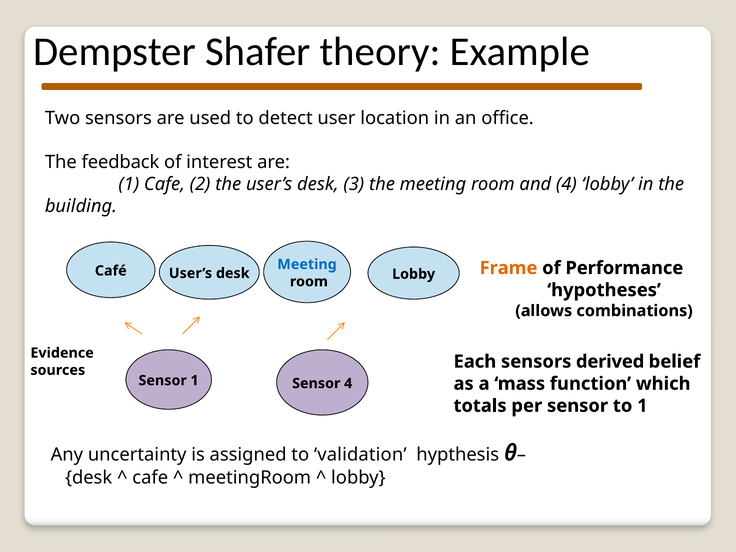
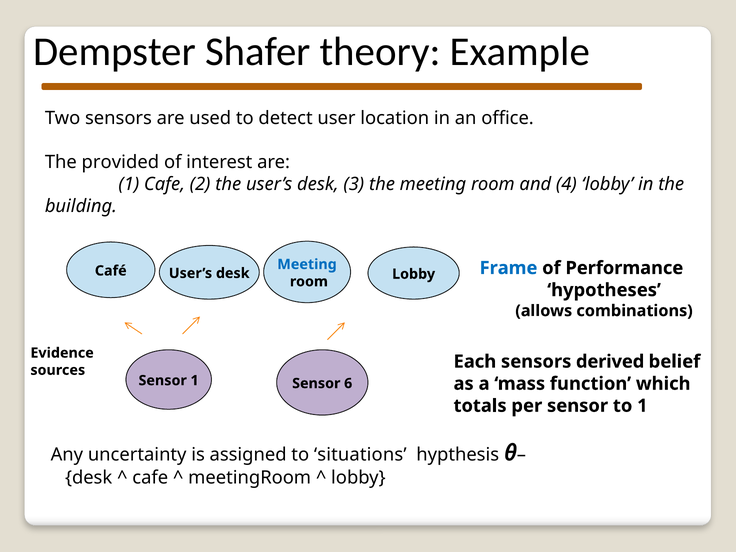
feedback: feedback -> provided (120, 162)
Frame colour: orange -> blue (508, 268)
Sensor 4: 4 -> 6 (348, 383)
validation: validation -> situations (360, 455)
